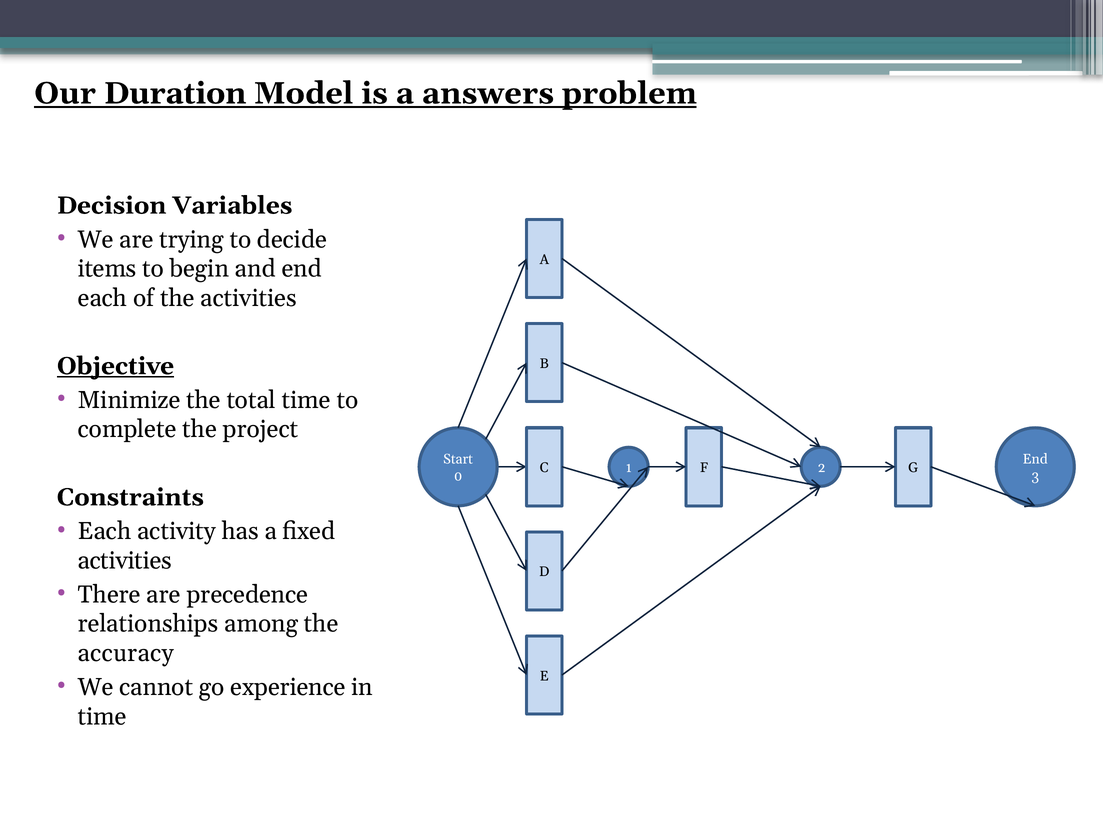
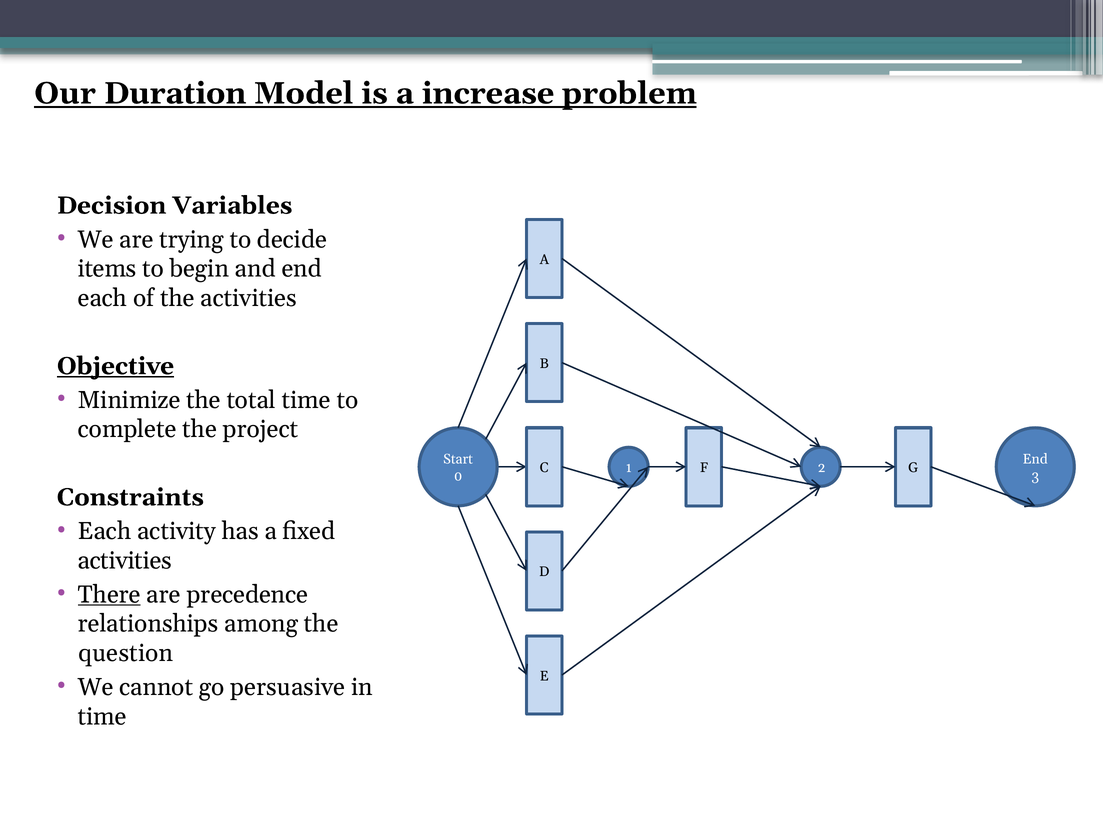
answers: answers -> increase (488, 93)
There underline: none -> present (109, 595)
accuracy: accuracy -> question (126, 653)
experience: experience -> persuasive (288, 687)
